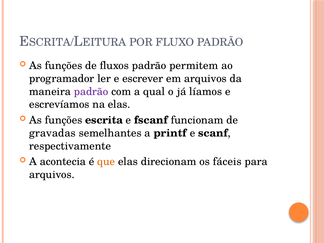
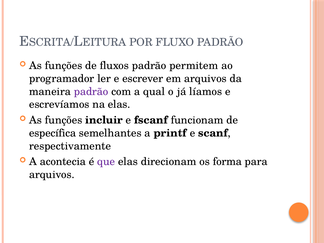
escrita: escrita -> incluir (104, 120)
gravadas: gravadas -> específica (53, 133)
que colour: orange -> purple (106, 162)
fáceis: fáceis -> forma (227, 162)
